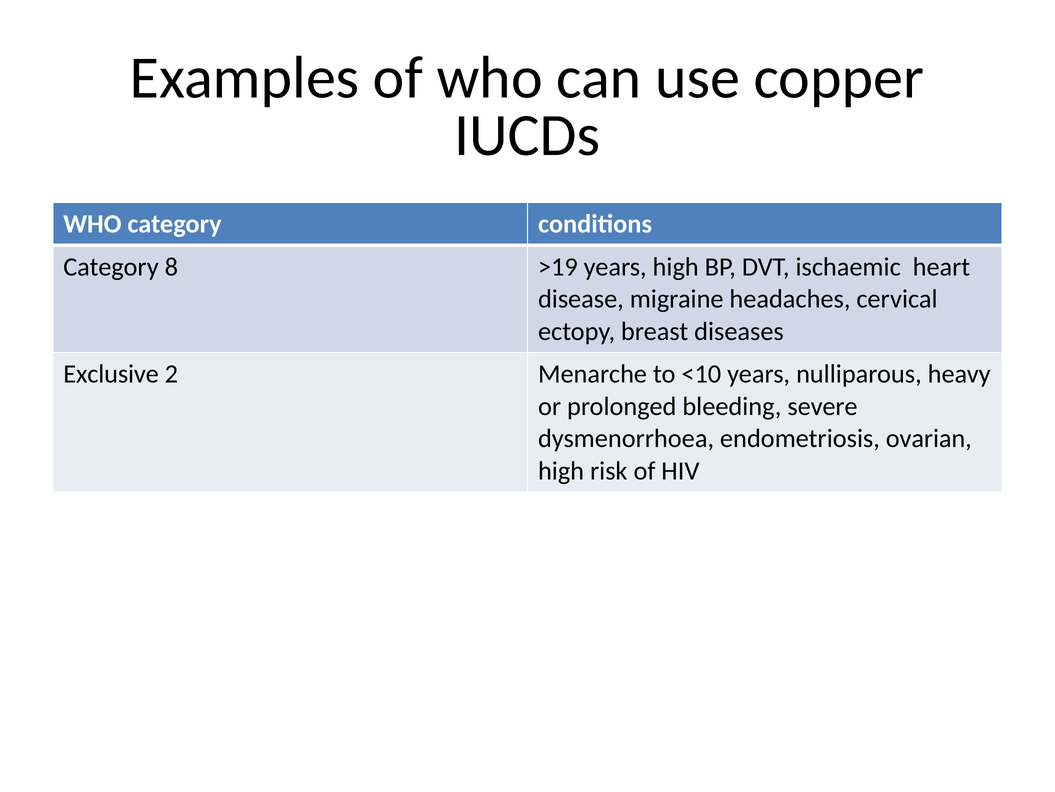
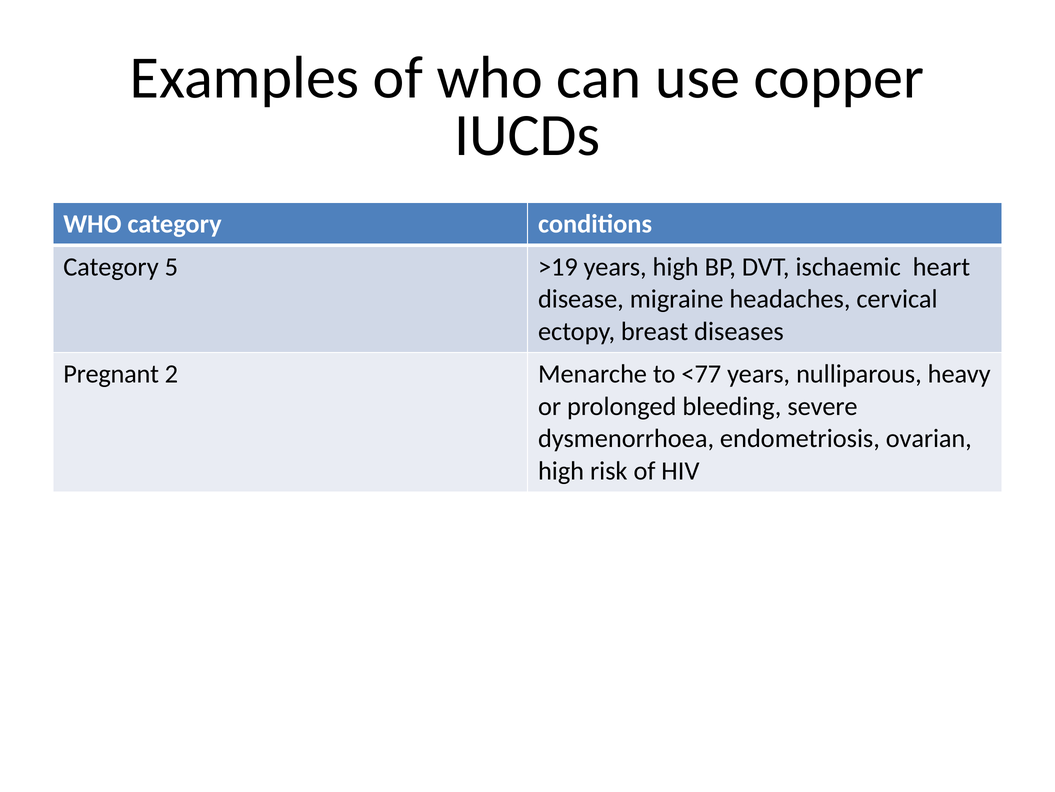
8: 8 -> 5 (171, 267)
Exclusive: Exclusive -> Pregnant (111, 374)
<10: <10 -> <77 (701, 374)
